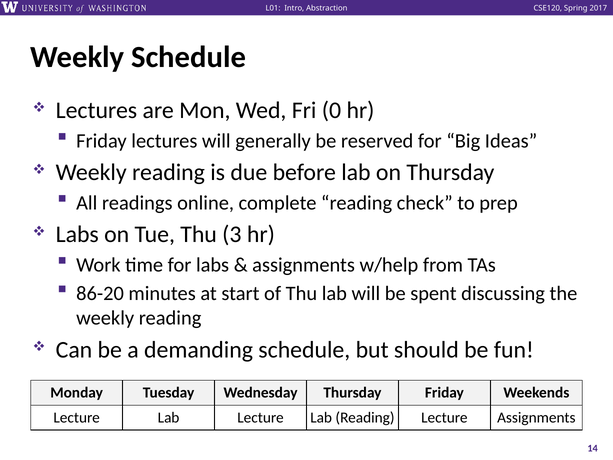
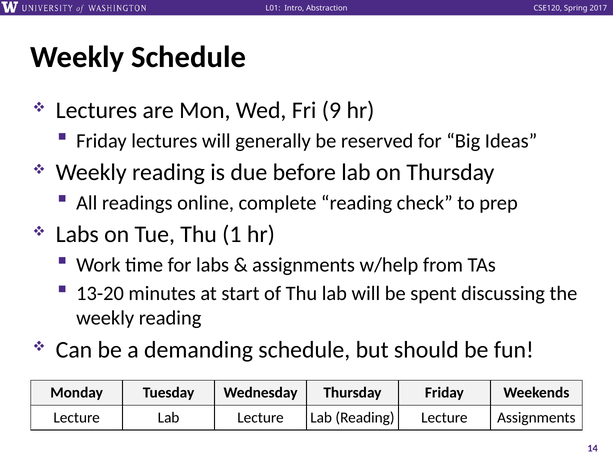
0: 0 -> 9 (331, 110)
3: 3 -> 1 (232, 234)
86-20: 86-20 -> 13-20 (100, 293)
